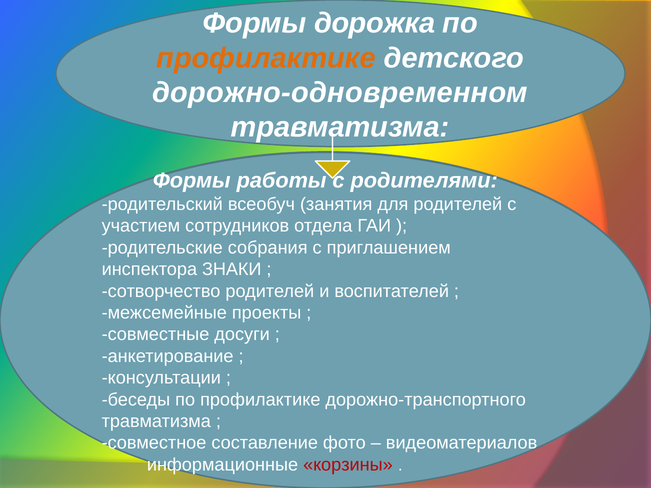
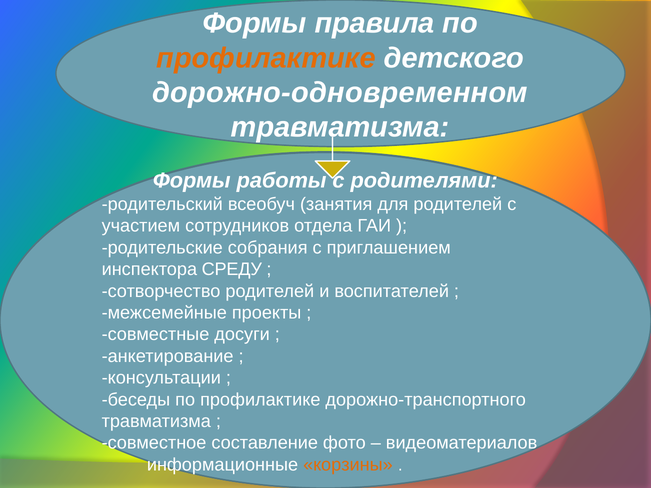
дорожка: дорожка -> правила (375, 23)
ЗНАКИ: ЗНАКИ -> СРЕДУ (232, 270)
корзины colour: red -> orange (348, 465)
